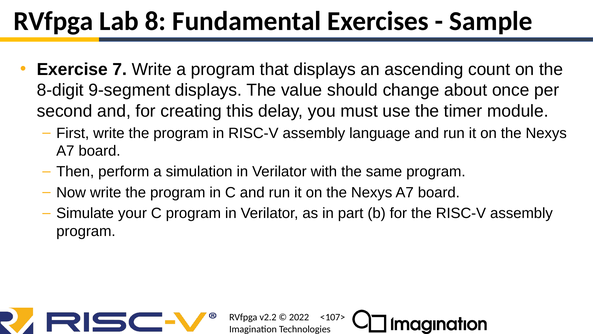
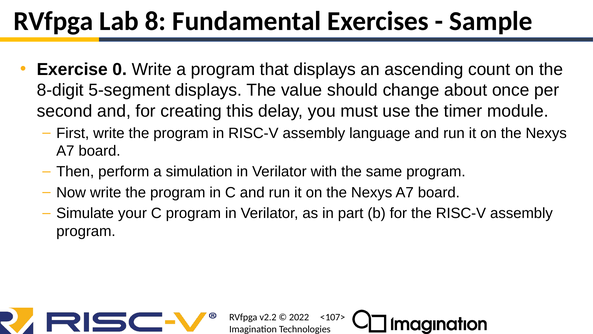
7: 7 -> 0 (120, 69)
9-segment: 9-segment -> 5-segment (129, 90)
